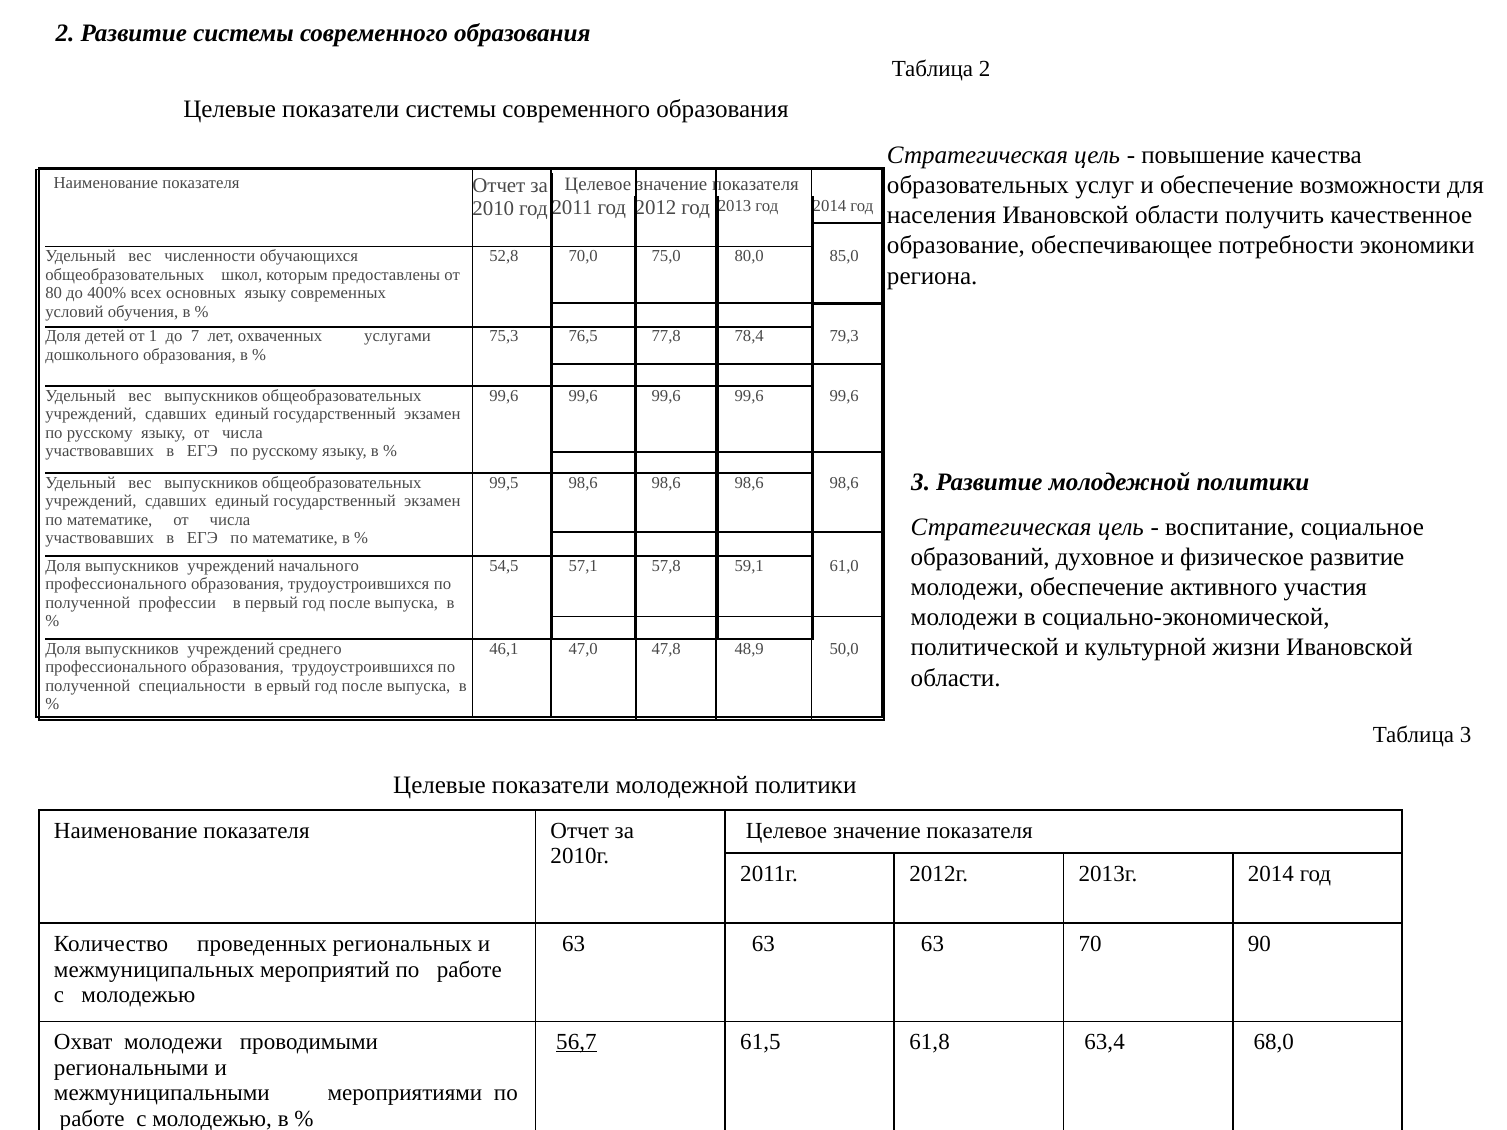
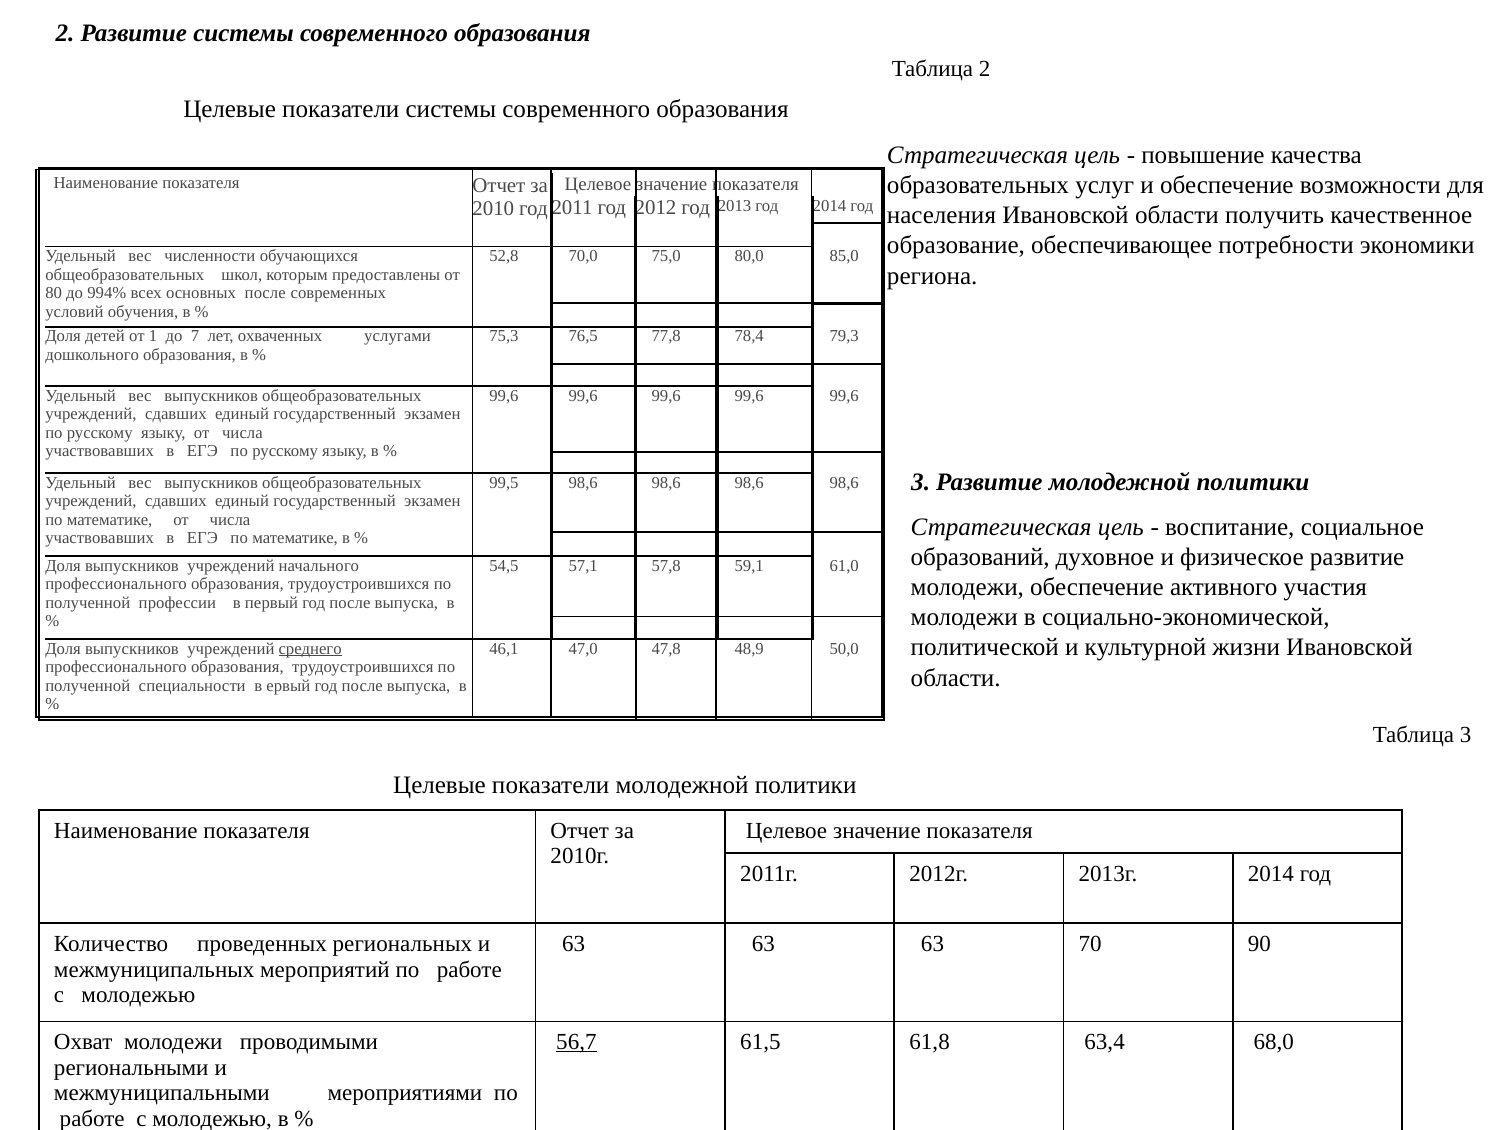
400%: 400% -> 994% (107, 293)
основных языку: языку -> после (265, 293)
среднего underline: none -> present (310, 649)
